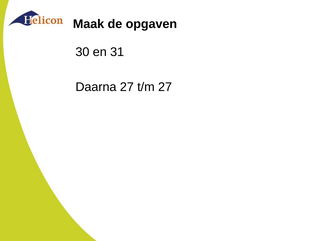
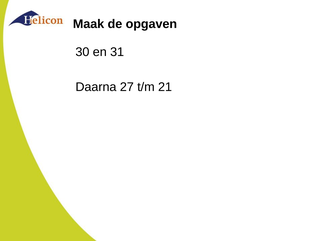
t/m 27: 27 -> 21 (165, 87)
